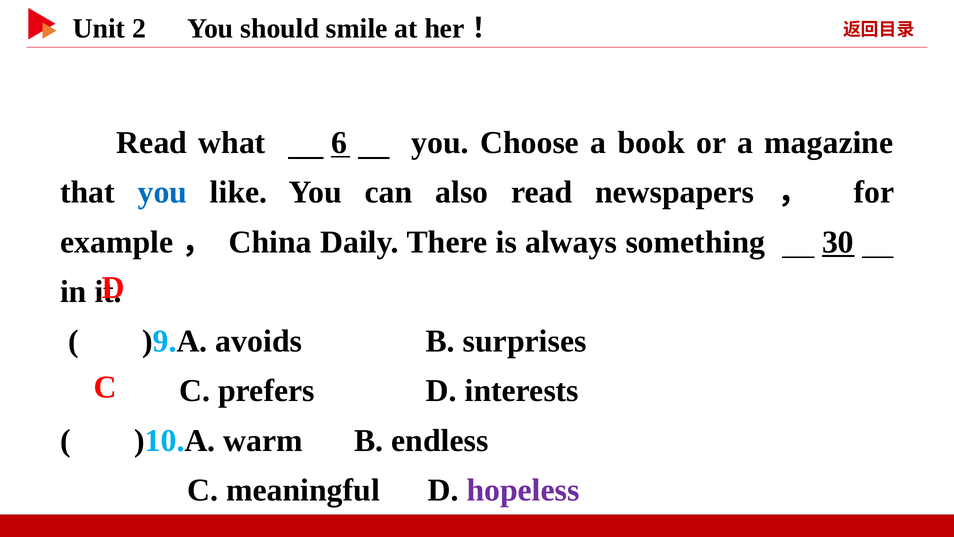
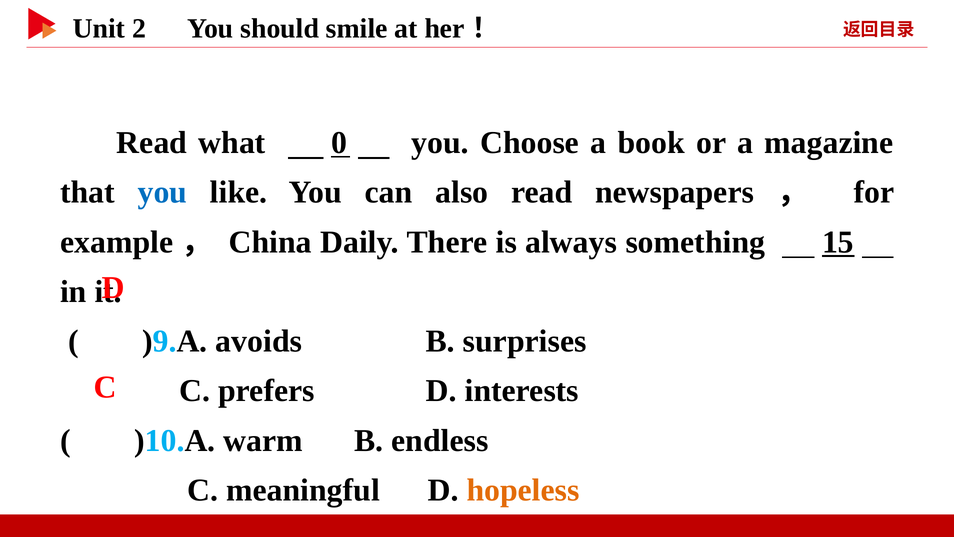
6: 6 -> 0 (339, 143)
30: 30 -> 15 (838, 242)
hopeless colour: purple -> orange (523, 490)
